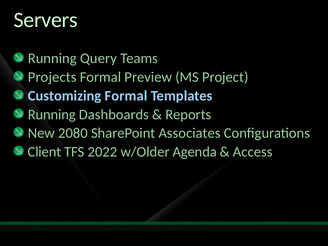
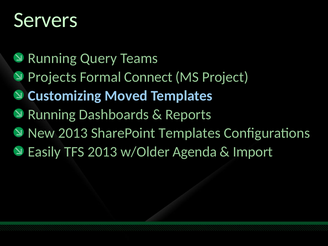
Preview: Preview -> Connect (148, 77)
Customizing Formal: Formal -> Moved (126, 96)
New 2080: 2080 -> 2013 (73, 133)
SharePoint Associates: Associates -> Templates (190, 133)
Client: Client -> Easily (44, 152)
TFS 2022: 2022 -> 2013 (102, 152)
Access: Access -> Import (253, 152)
